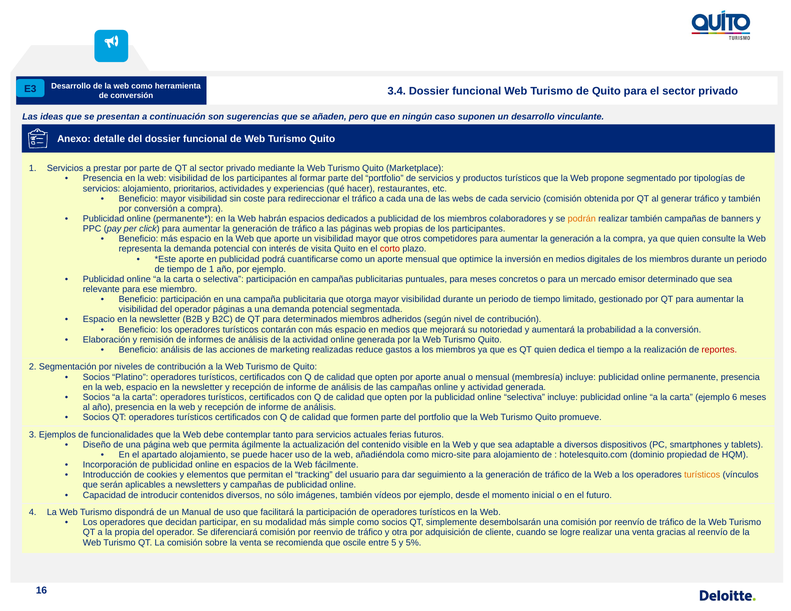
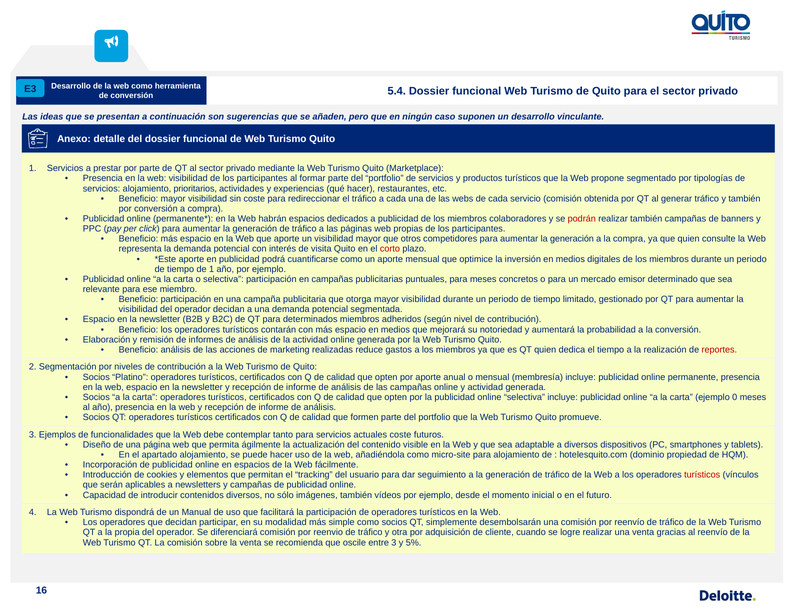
3.4: 3.4 -> 5.4 (397, 91)
podrán colour: orange -> red (582, 219)
operador páginas: páginas -> decidan (229, 310)
6: 6 -> 0 (735, 397)
actuales ferias: ferias -> coste (400, 435)
turísticos colour: orange -> red (702, 475)
entre 5: 5 -> 3 (394, 543)
